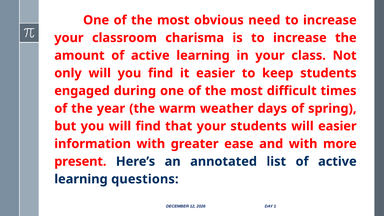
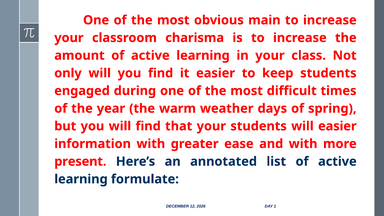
need: need -> main (264, 20)
questions: questions -> formulate (145, 179)
